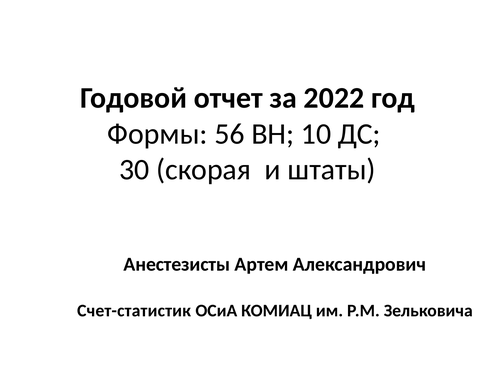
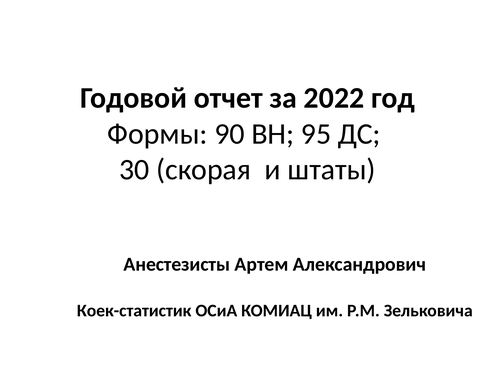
56: 56 -> 90 (229, 134)
10: 10 -> 95 (316, 134)
Счет-статистик: Счет-статистик -> Коек-статистик (134, 310)
